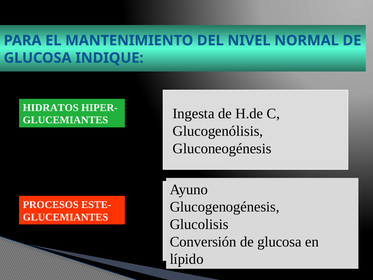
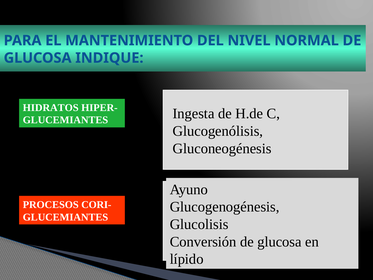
ESTE-: ESTE- -> CORI- (96, 204)
